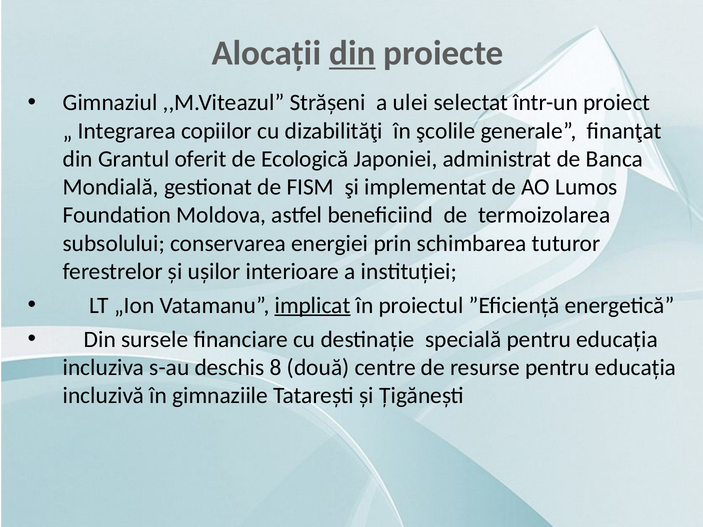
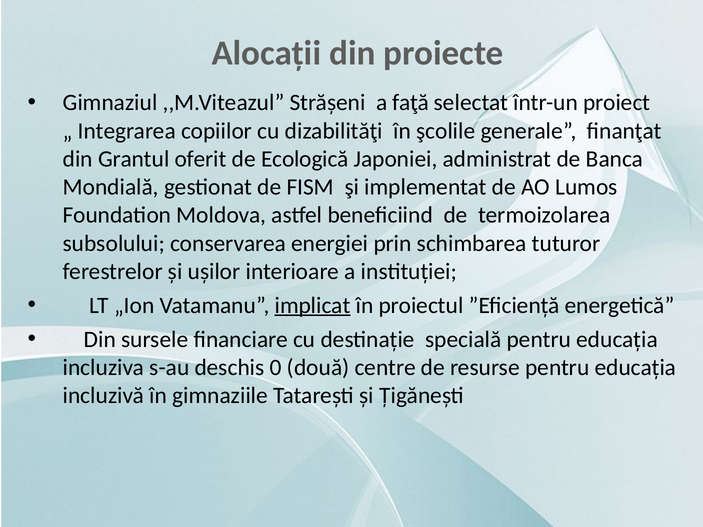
din underline: present -> none (352, 53)
ulei: ulei -> faţă (411, 103)
8: 8 -> 0 (276, 368)
